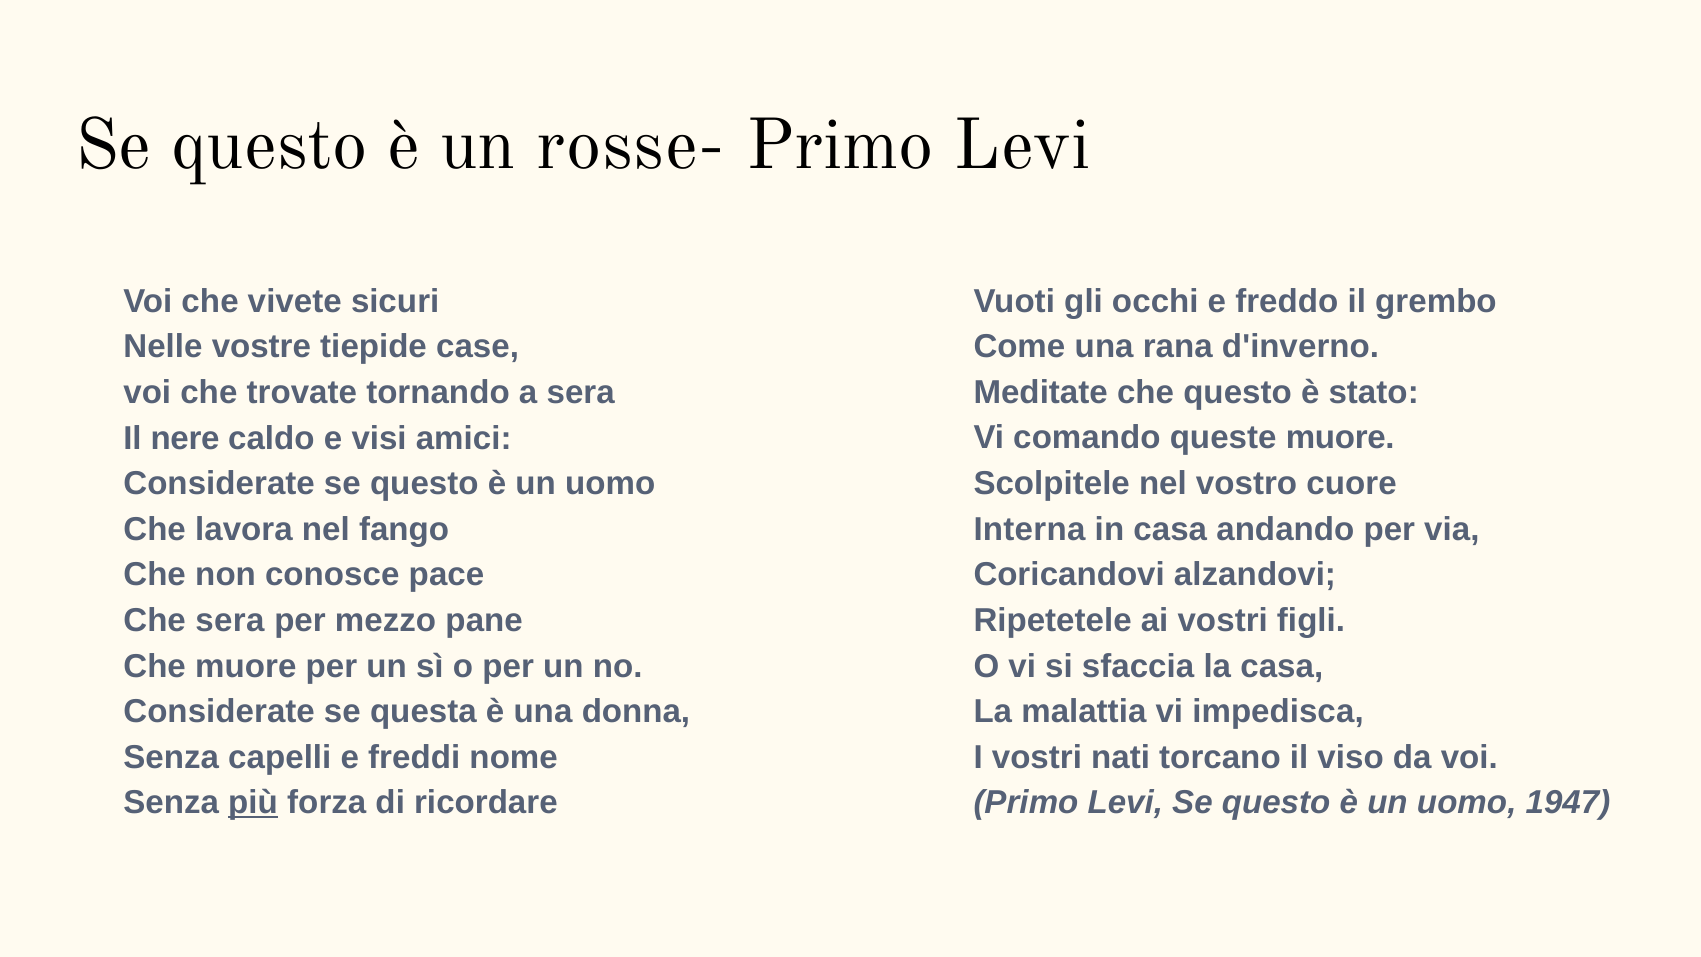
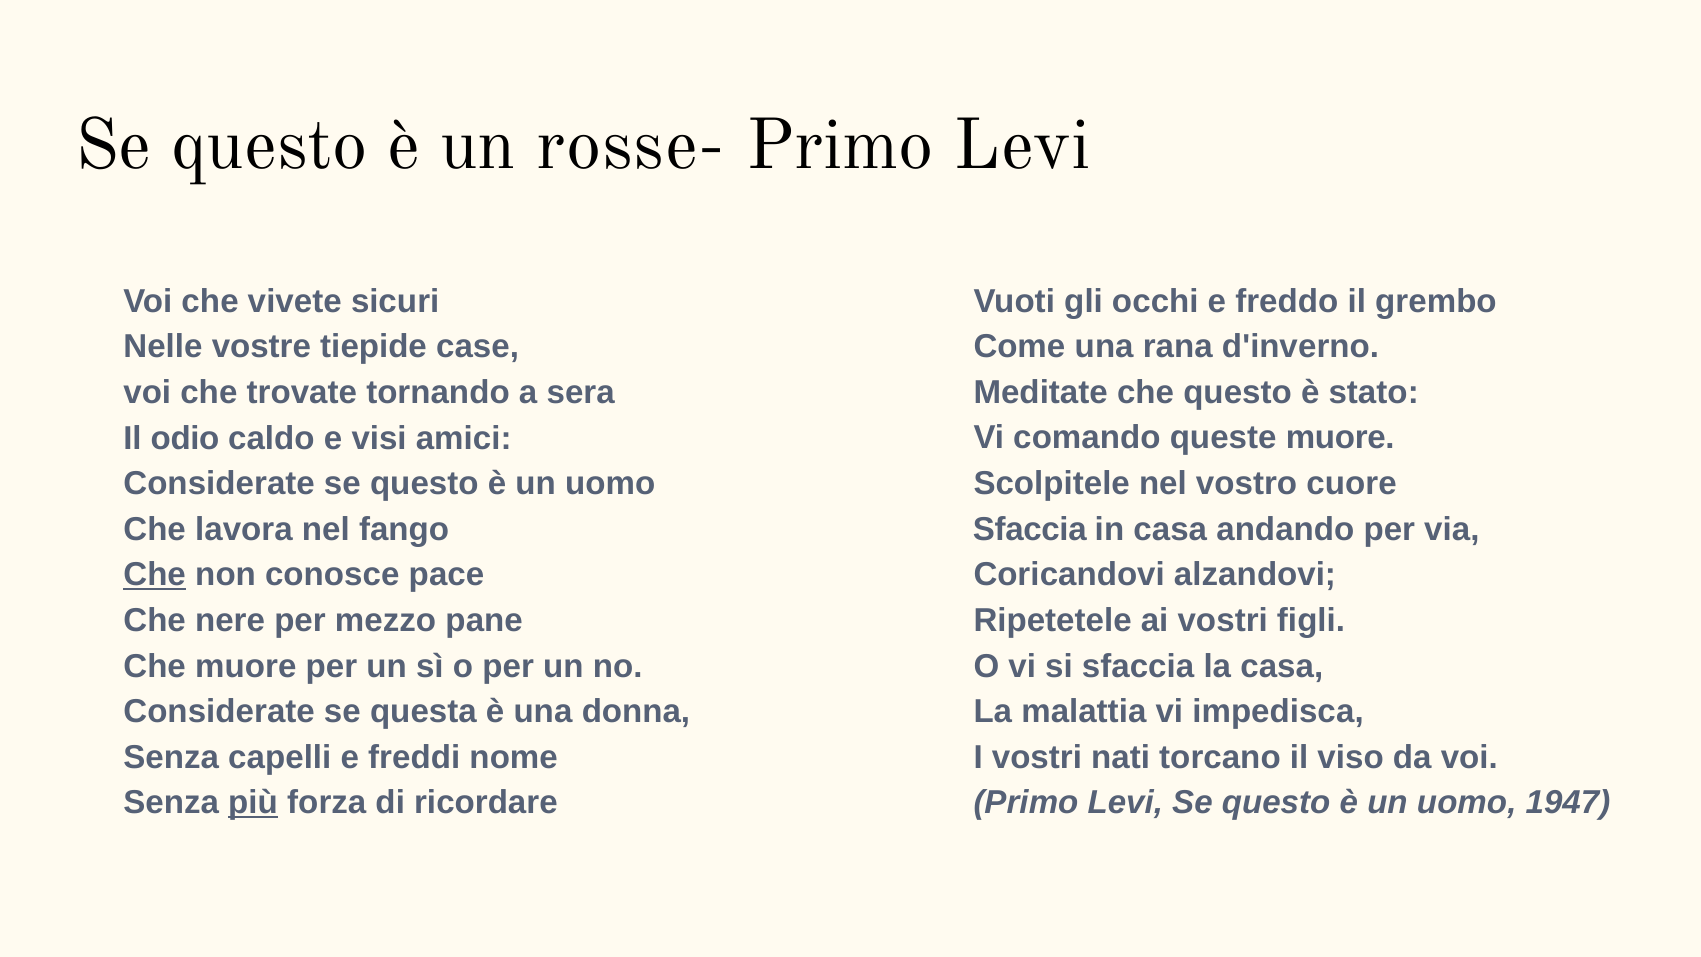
nere: nere -> odio (185, 438)
Interna: Interna -> Sfaccia (1030, 529)
Che underline: none -> present (155, 575)
Che sera: sera -> nere (230, 620)
